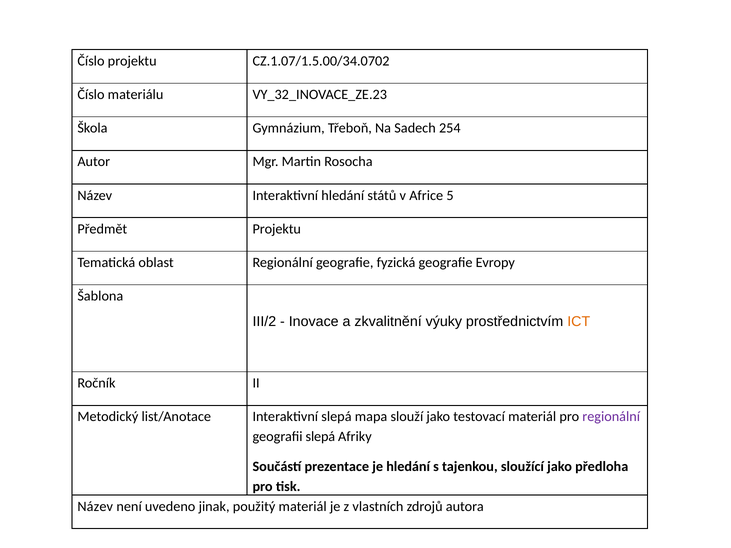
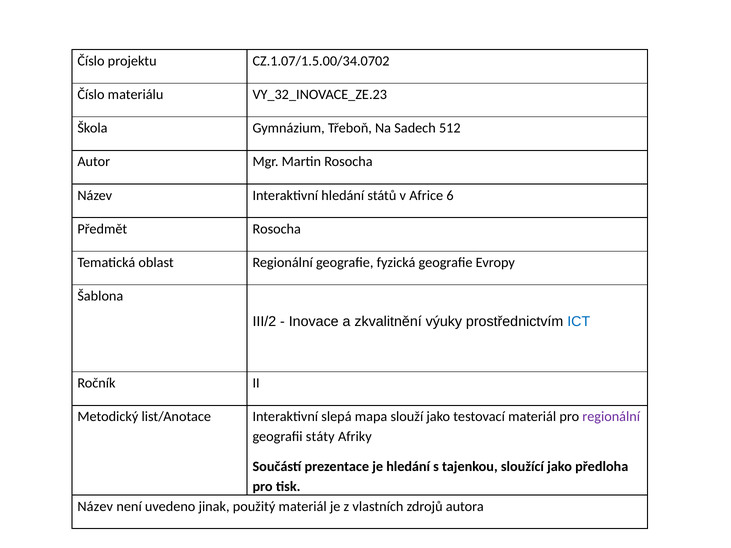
254: 254 -> 512 (450, 128)
5: 5 -> 6 (450, 195)
Předmět Projektu: Projektu -> Rosocha (277, 229)
ICT colour: orange -> blue (579, 322)
geografii slepá: slepá -> státy (320, 437)
